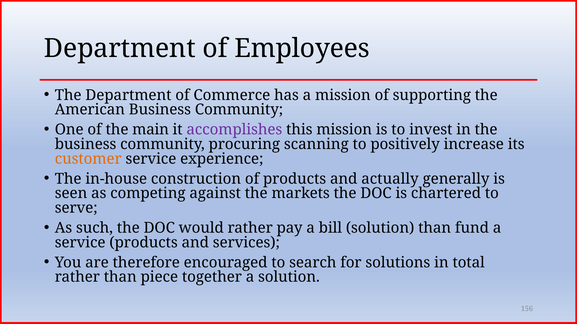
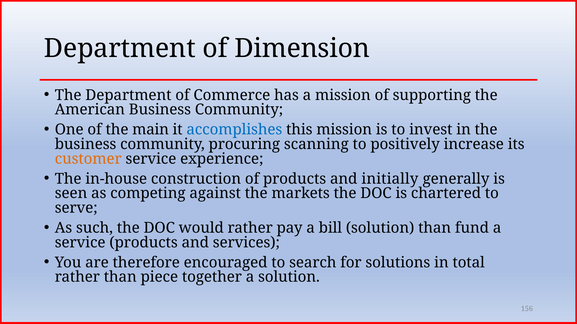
Employees: Employees -> Dimension (302, 48)
accomplishes colour: purple -> blue (234, 130)
actually: actually -> initially (390, 179)
